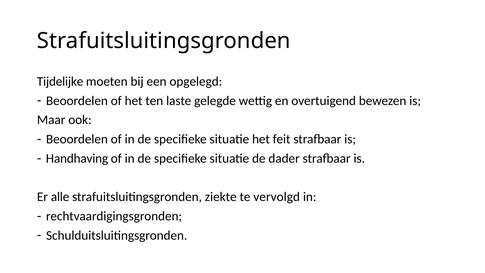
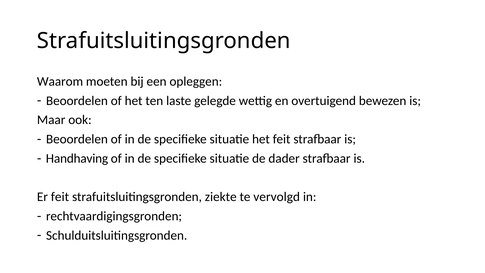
Tijdelijke: Tijdelijke -> Waarom (60, 81)
opgelegd: opgelegd -> opleggen (196, 81)
Er alle: alle -> feit (60, 197)
